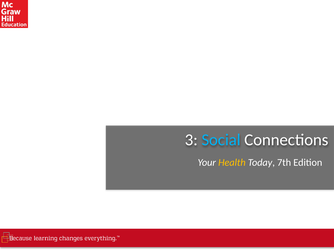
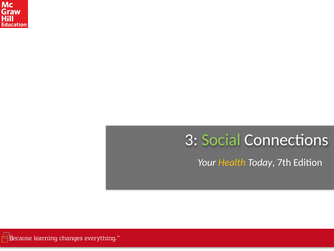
Social colour: light blue -> light green (221, 140)
